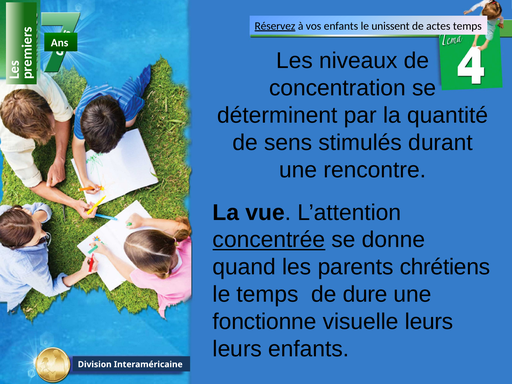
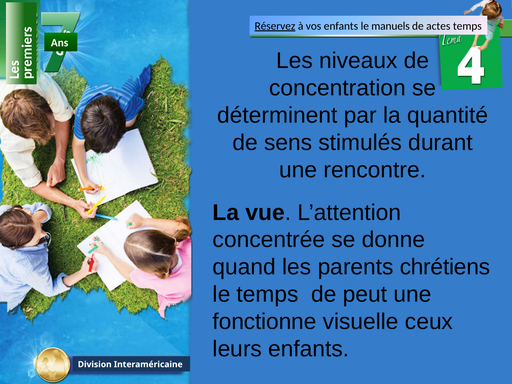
unissent: unissent -> manuels (391, 26)
concentrée underline: present -> none (269, 240)
dure: dure -> peut (365, 294)
visuelle leurs: leurs -> ceux (429, 322)
